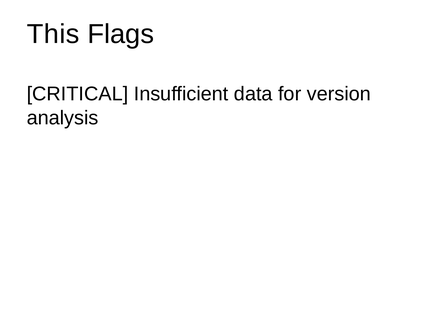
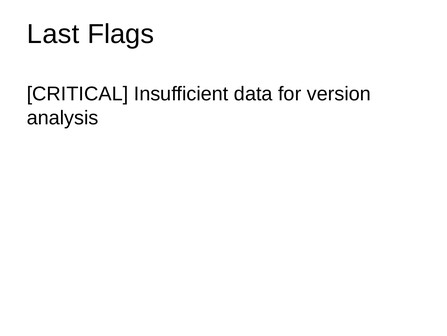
This: This -> Last (53, 34)
